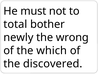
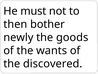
total: total -> then (15, 24)
wrong: wrong -> goods (72, 37)
which: which -> wants (52, 50)
